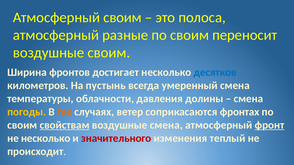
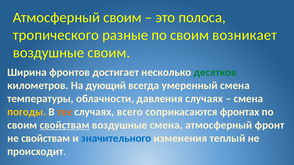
атмосферный: атмосферный -> тропического (56, 35)
переносит: переносит -> возникает (245, 35)
десятков colour: blue -> green (215, 72)
пустынь: пустынь -> дующий (106, 86)
давления долины: долины -> случаях (204, 99)
ветер: ветер -> всего (130, 112)
фронт underline: present -> none (270, 125)
не несколько: несколько -> свойствам (46, 138)
значительного colour: red -> blue (116, 138)
